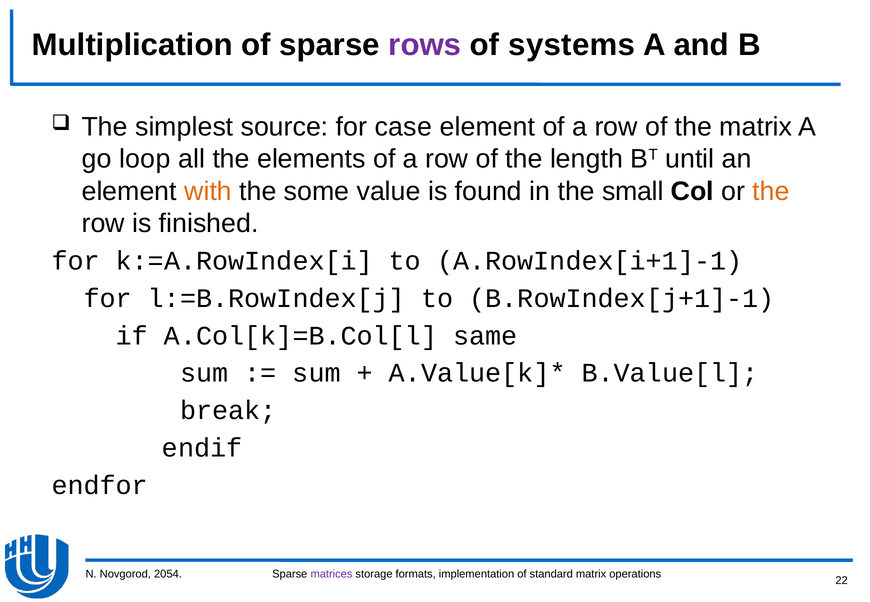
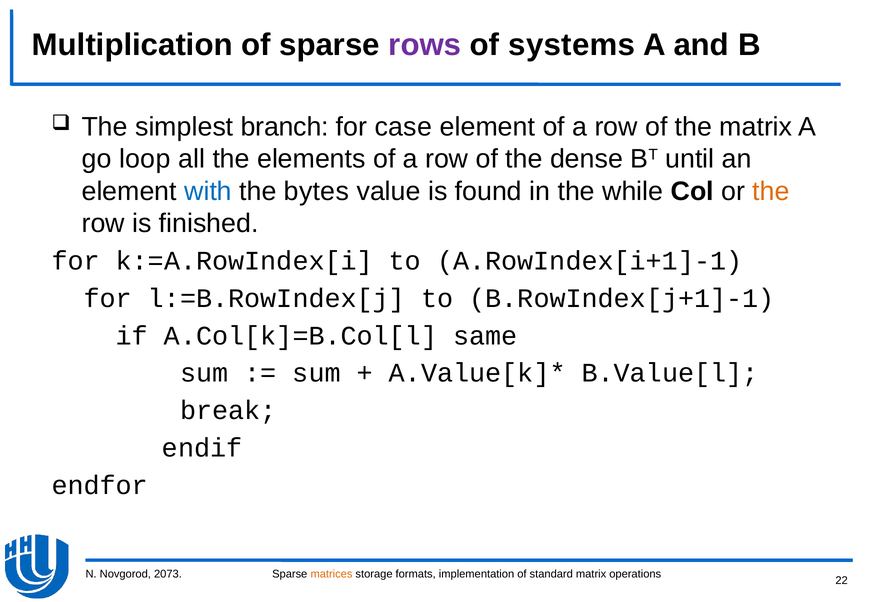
source: source -> branch (285, 127)
length: length -> dense (586, 159)
with colour: orange -> blue (208, 191)
some: some -> bytes (316, 191)
small: small -> while (633, 191)
2054: 2054 -> 2073 (168, 574)
matrices colour: purple -> orange (331, 574)
